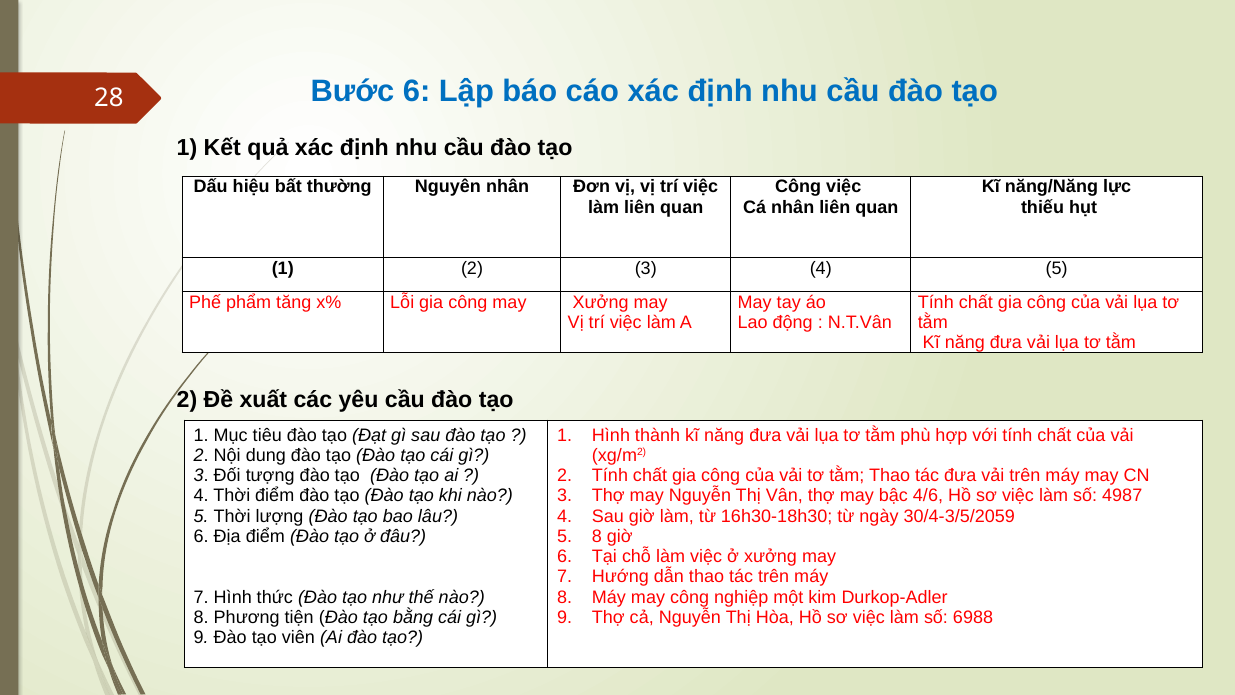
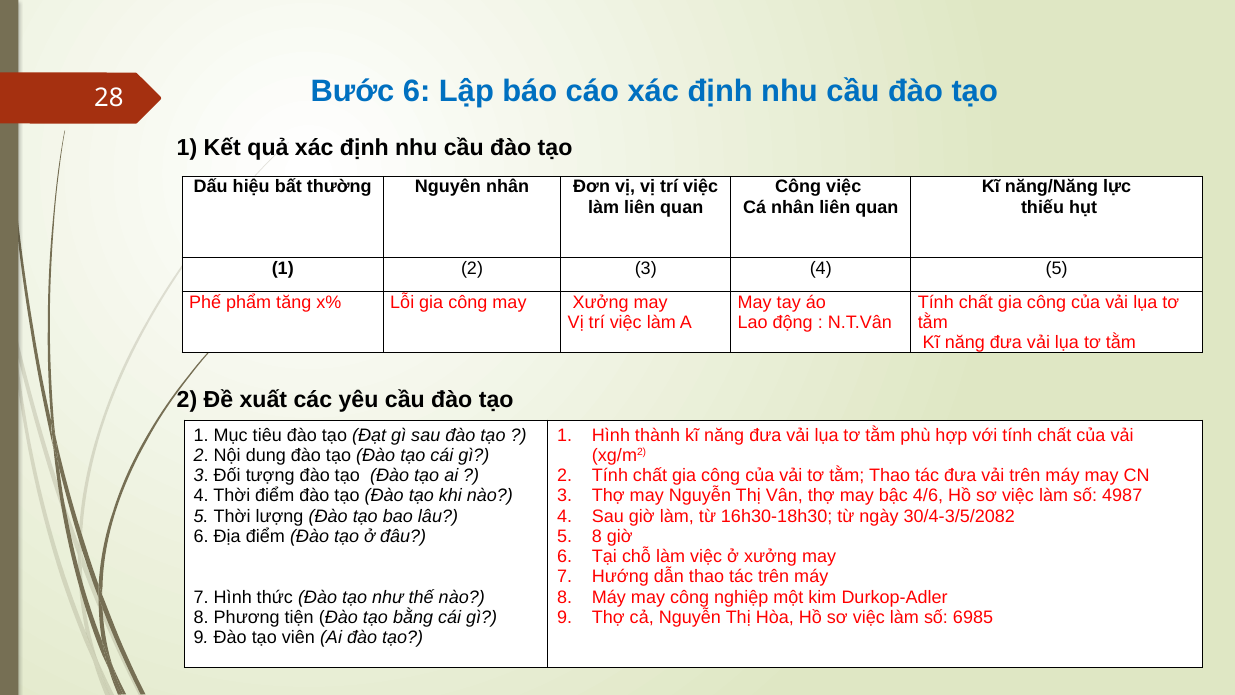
30/4-3/5/2059: 30/4-3/5/2059 -> 30/4-3/5/2082 (959, 516)
6988: 6988 -> 6985 (973, 617)
